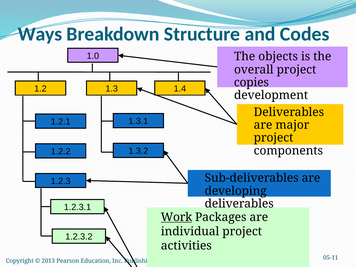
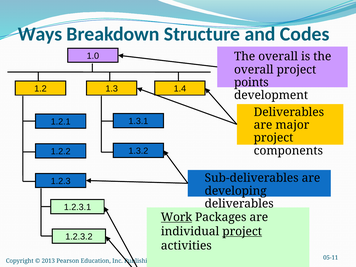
objects: objects -> overall (278, 56)
copies: copies -> points (251, 82)
project underline: none -> present (242, 231)
